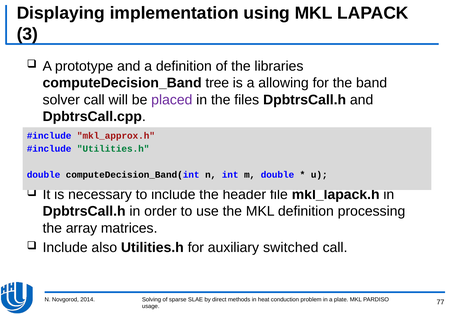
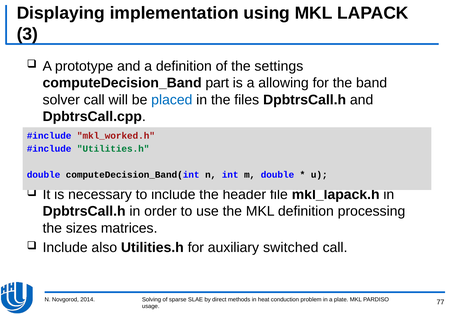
libraries: libraries -> settings (279, 66)
tree: tree -> part (217, 83)
placed colour: purple -> blue (172, 100)
mkl_approx.h: mkl_approx.h -> mkl_worked.h (116, 136)
array: array -> sizes (81, 228)
